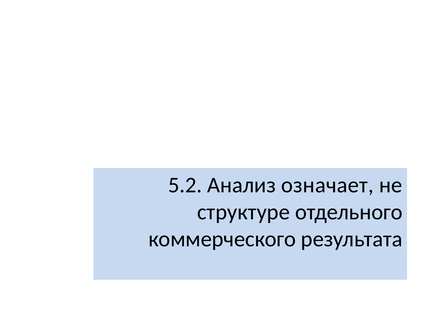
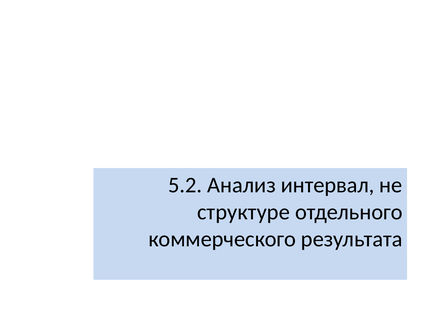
означает: означает -> интервал (328, 185)
